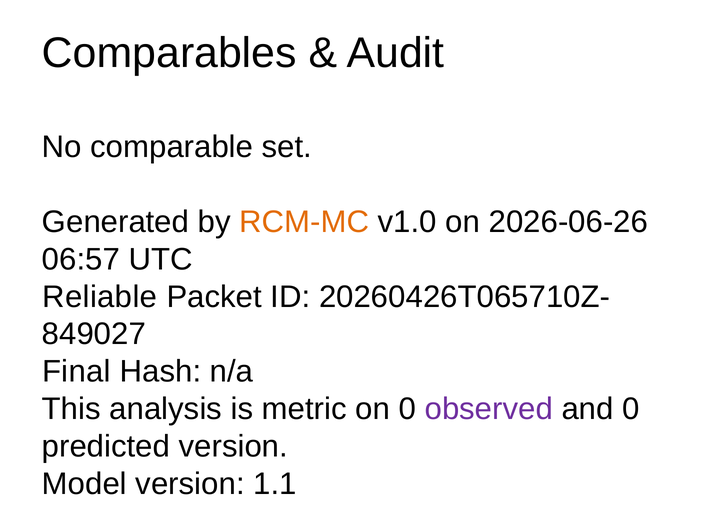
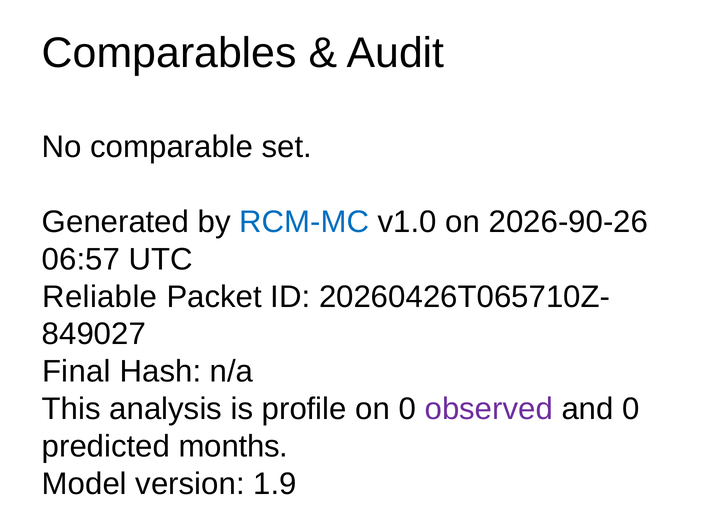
RCM-MC colour: orange -> blue (304, 222)
2026-06-26: 2026-06-26 -> 2026-90-26 (568, 222)
metric: metric -> profile (304, 409)
predicted version: version -> months (233, 446)
1.1: 1.1 -> 1.9 (275, 484)
